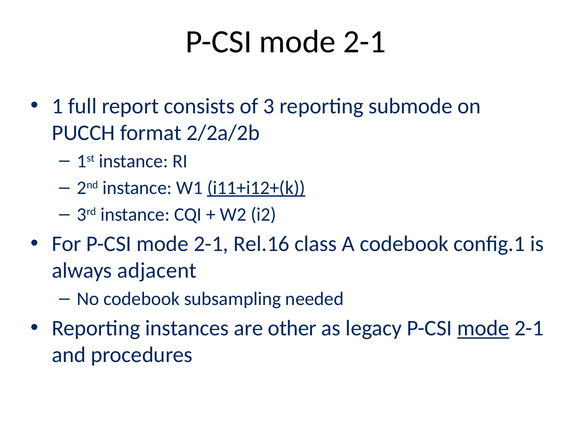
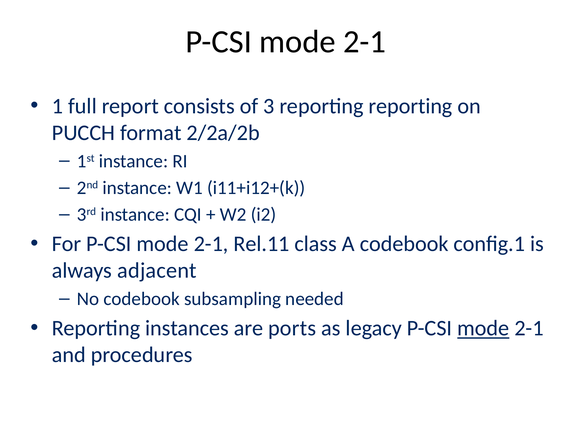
reporting submode: submode -> reporting (411, 106)
i11+i12+(k underline: present -> none (256, 188)
Rel.16: Rel.16 -> Rel.11 (262, 244)
other: other -> ports (292, 328)
